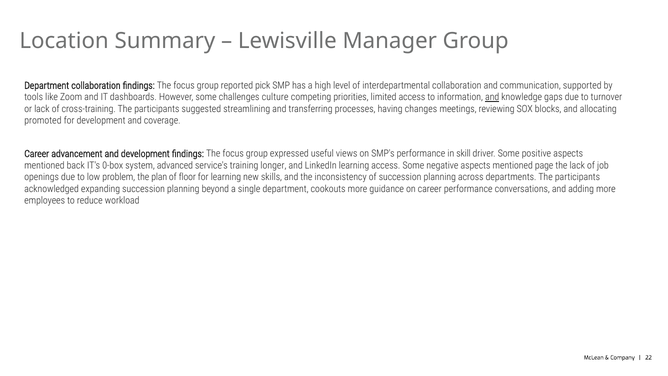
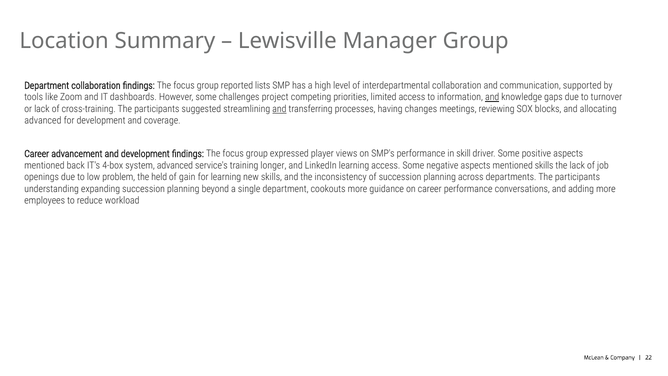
pick: pick -> lists (263, 85)
culture: culture -> project (275, 97)
and underline: none -> present (279, 109)
promoted: promoted -> advanced (43, 121)
useful: useful -> player (322, 154)
0-box: 0-box -> 4-box (113, 165)
mentioned page: page -> skills (544, 165)
plan: plan -> held (159, 177)
floor: floor -> gain (187, 177)
acknowledged: acknowledged -> understanding (52, 189)
